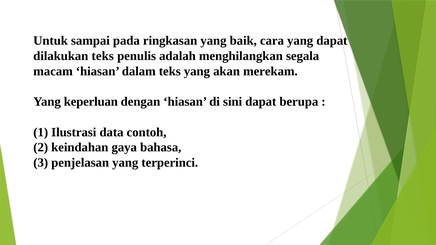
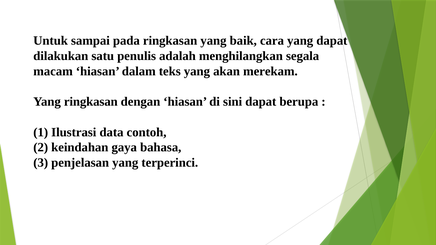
dilakukan teks: teks -> satu (103, 56)
Yang keperluan: keperluan -> ringkasan (91, 102)
